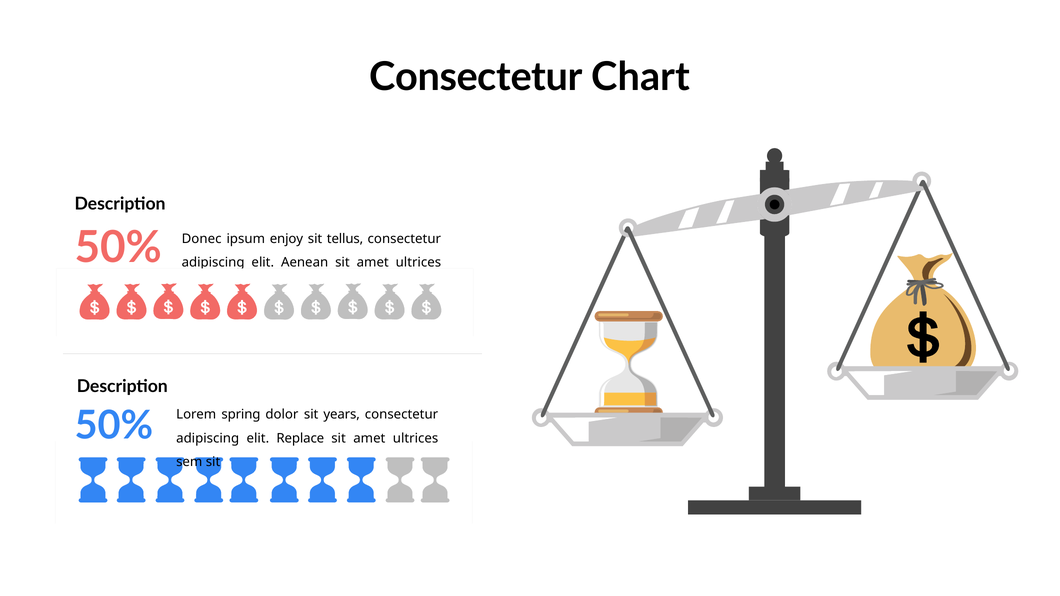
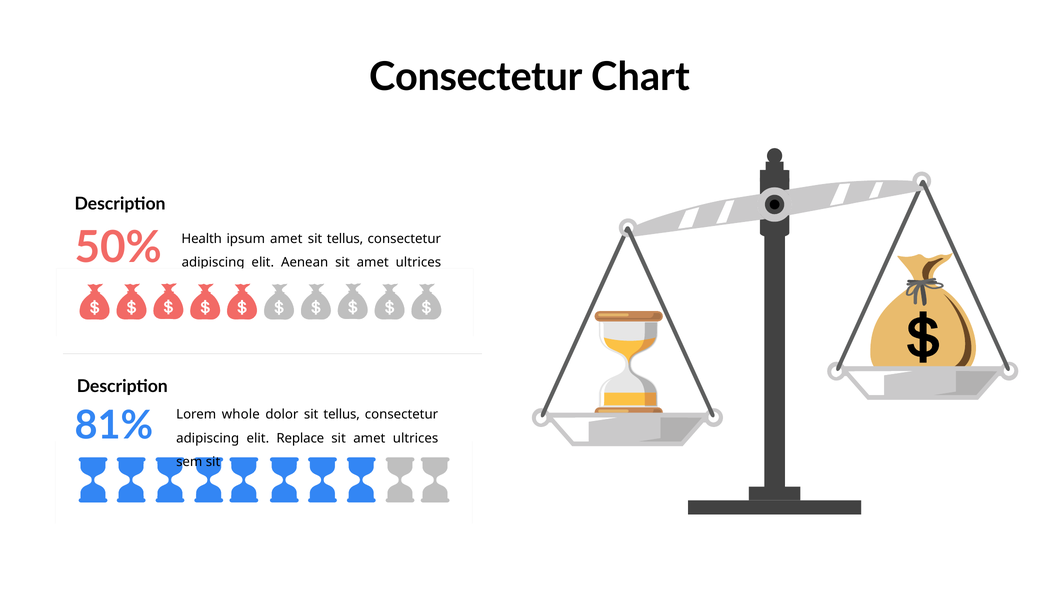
Donec: Donec -> Health (202, 239)
ipsum enjoy: enjoy -> amet (286, 239)
50%: 50% -> 81% (114, 426)
spring: spring -> whole (241, 415)
dolor sit years: years -> tellus (342, 415)
